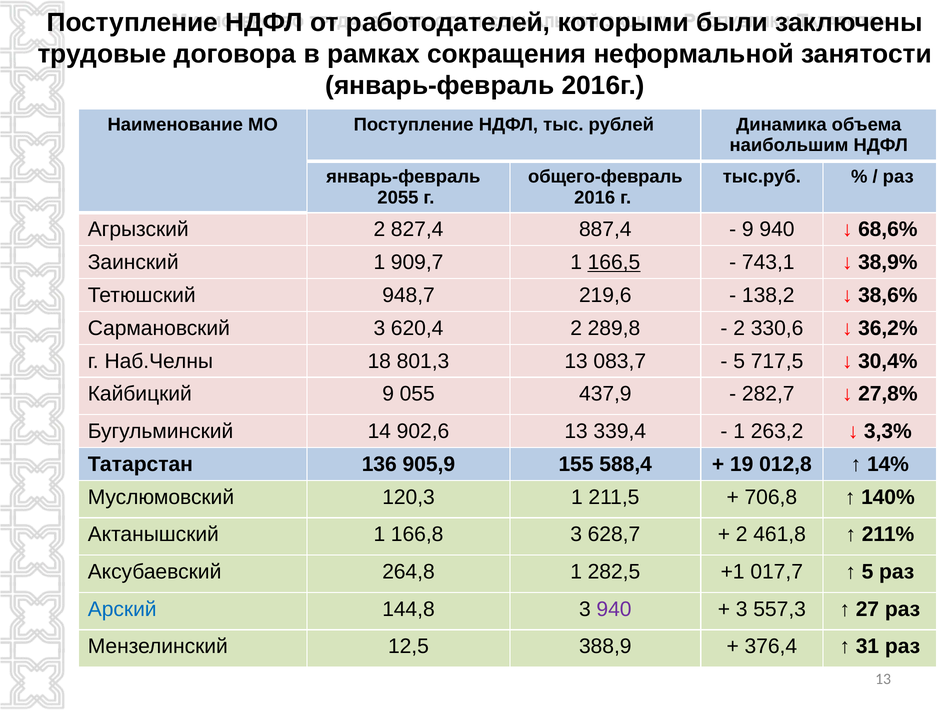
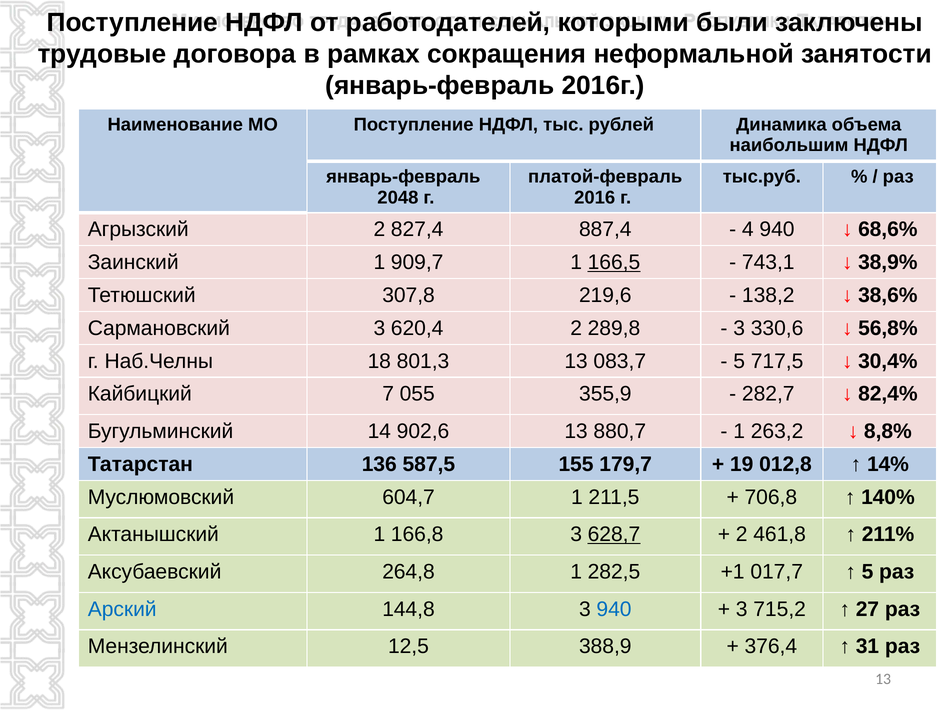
общего-февраль: общего-февраль -> платой-февраль (605, 177)
2055: 2055 -> 2048 (398, 198)
9: 9 -> 4 (748, 229)
948,7: 948,7 -> 307,8 (409, 295)
2: 2 -> 3 (739, 328)
36,2%: 36,2% -> 56,8% (888, 328)
Кайбицкий 9: 9 -> 7 (388, 394)
437,9: 437,9 -> 355,9 (605, 394)
27,8%: 27,8% -> 82,4% (888, 394)
339,4: 339,4 -> 880,7 (620, 431)
3,3%: 3,3% -> 8,8% (888, 431)
905,9: 905,9 -> 587,5 (429, 464)
588,4: 588,4 -> 179,7 (626, 464)
120,3: 120,3 -> 604,7 (409, 497)
628,7 underline: none -> present (614, 535)
940 colour: purple -> blue (614, 609)
557,3: 557,3 -> 715,2 (780, 609)
